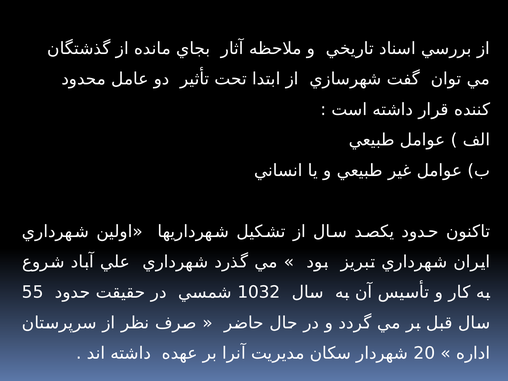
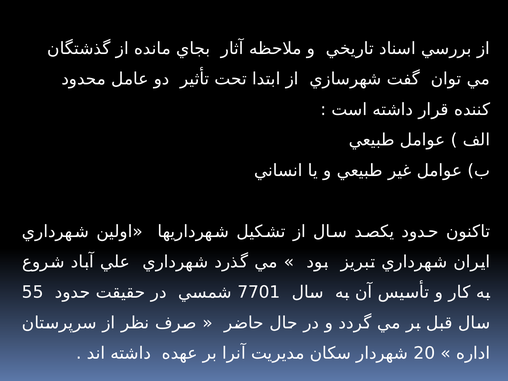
1032: 1032 -> 7701 (259, 292)
